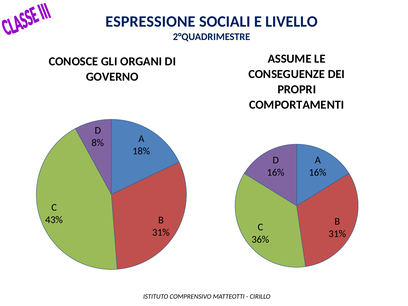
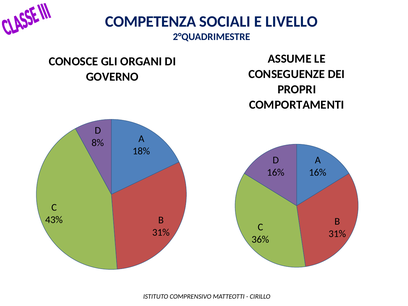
ESPRESSIONE: ESPRESSIONE -> COMPETENZA (151, 22)
